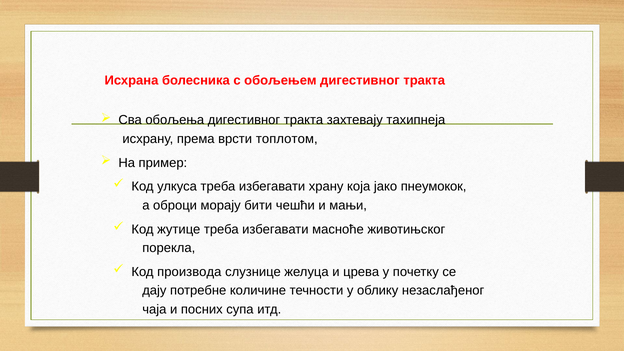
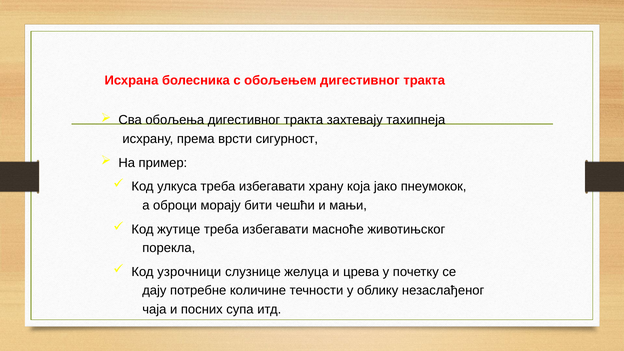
топлотом: топлотом -> сигурност (287, 139)
производа: производа -> узрочници (189, 272)
